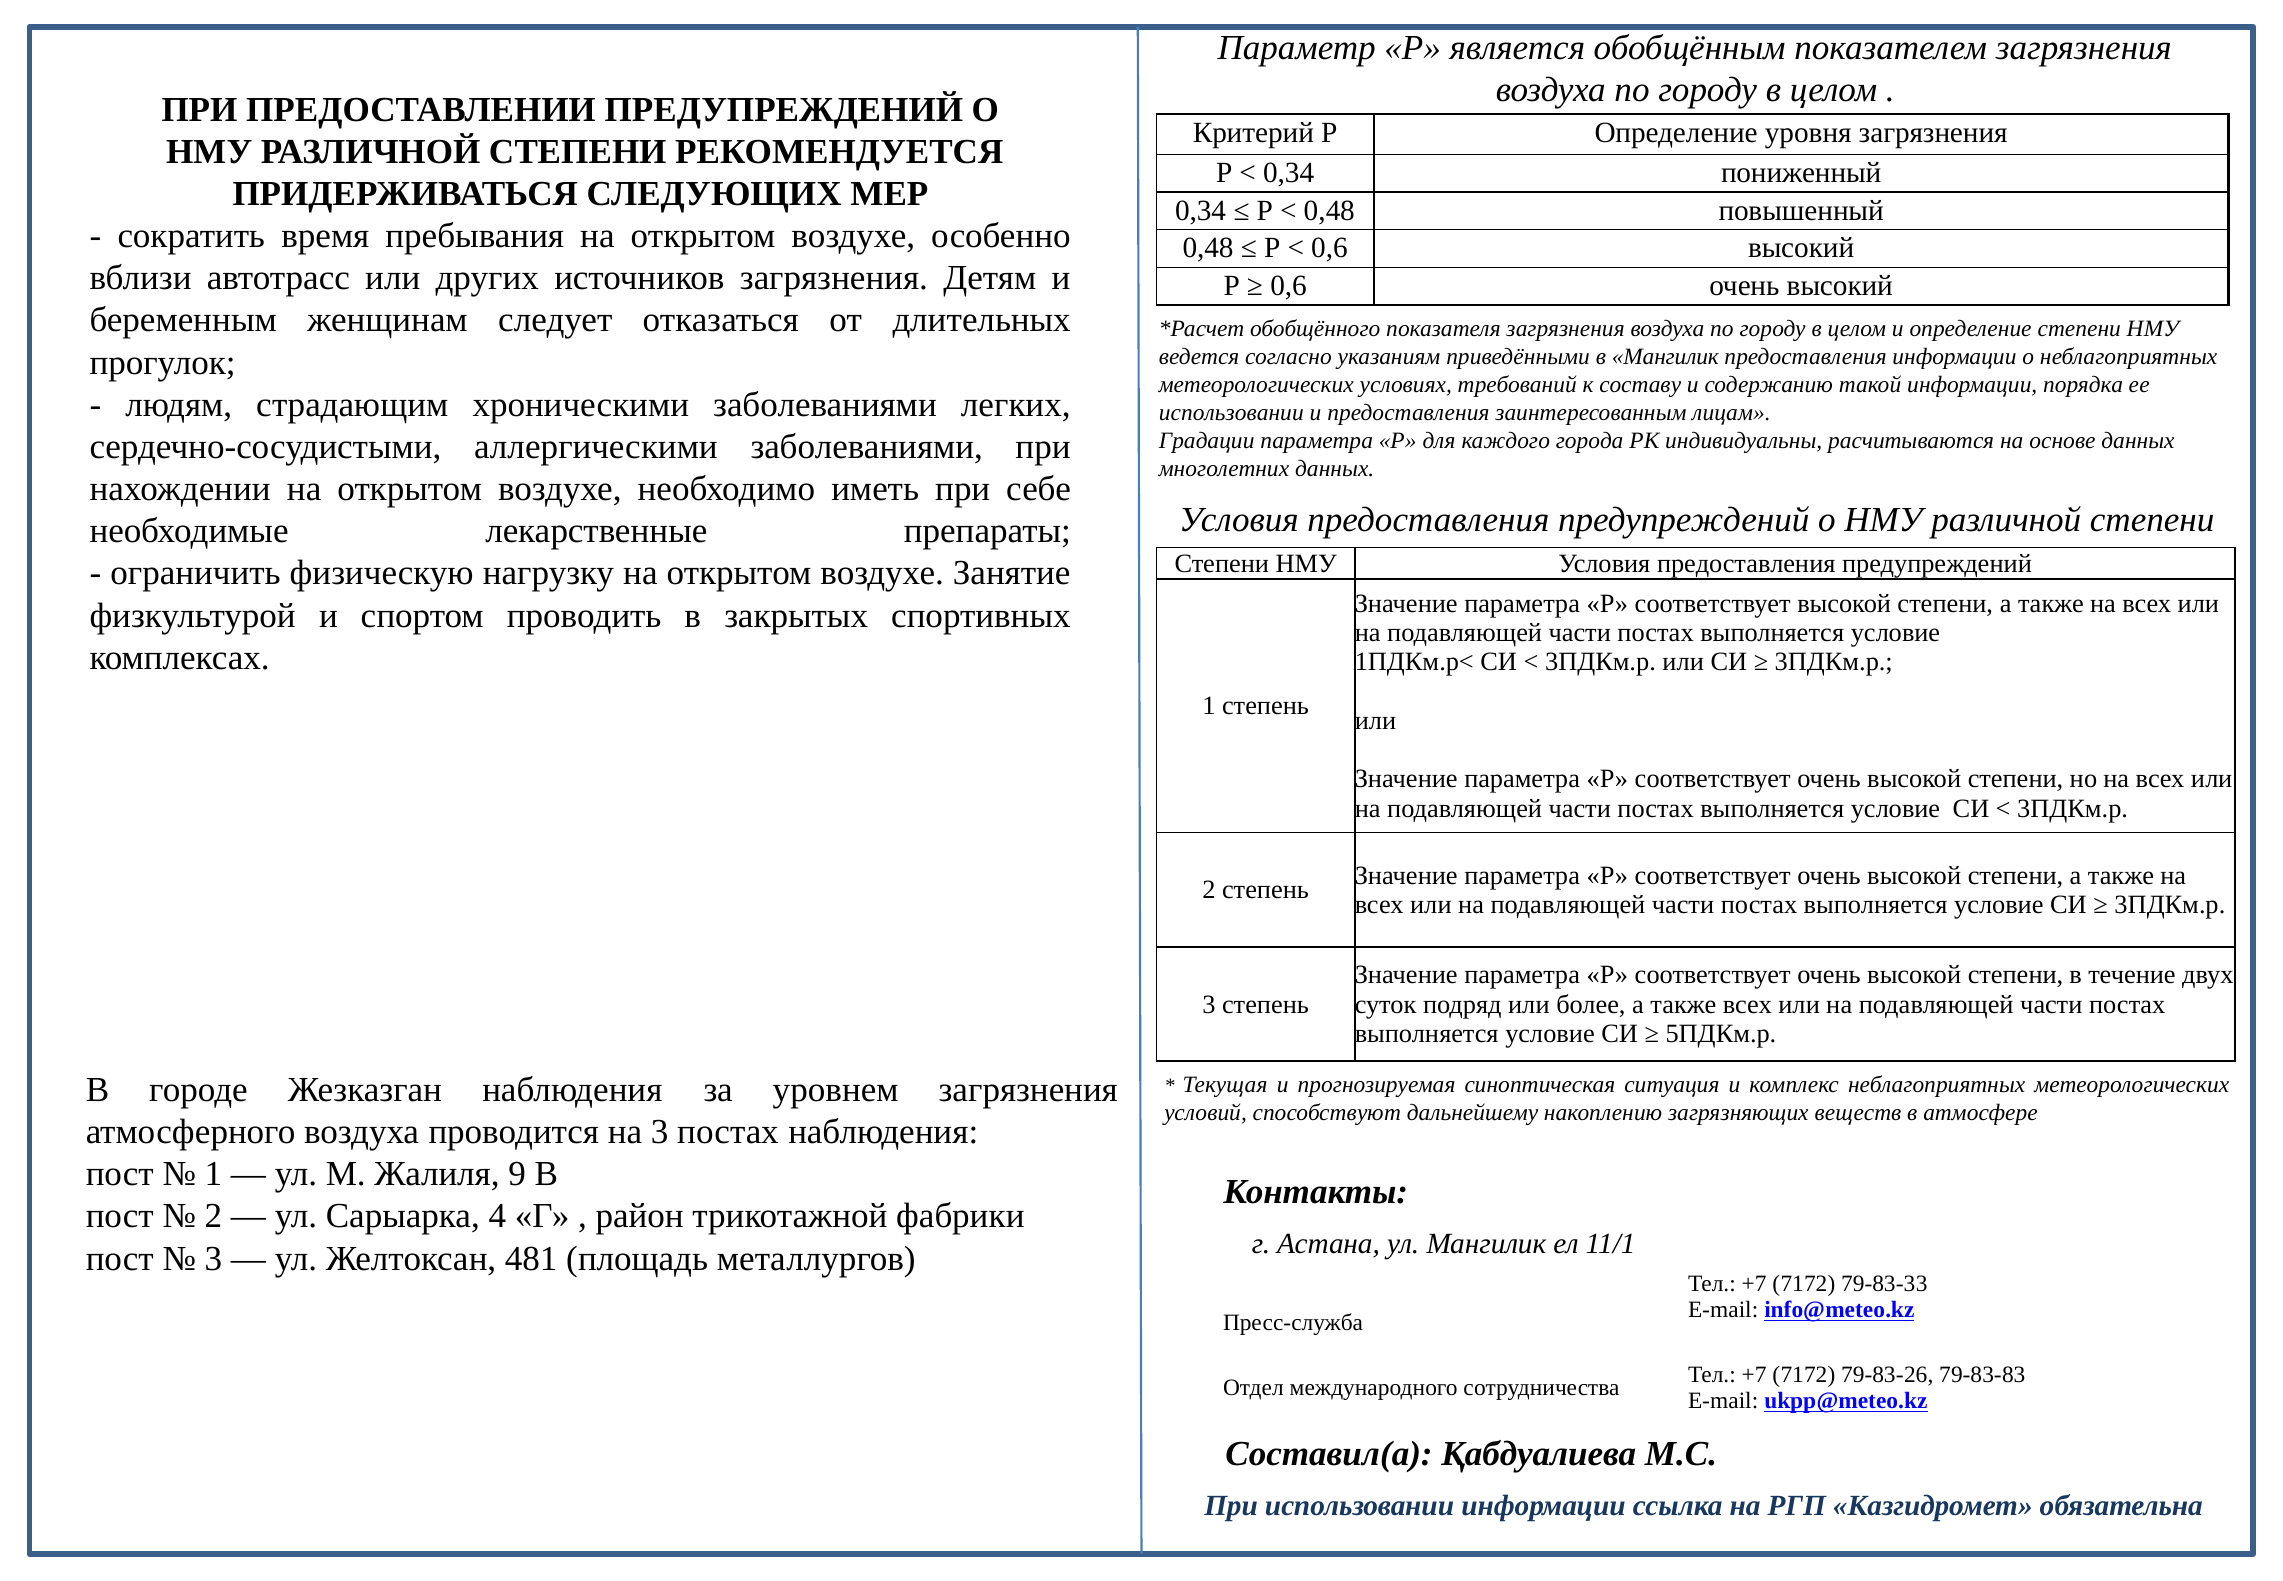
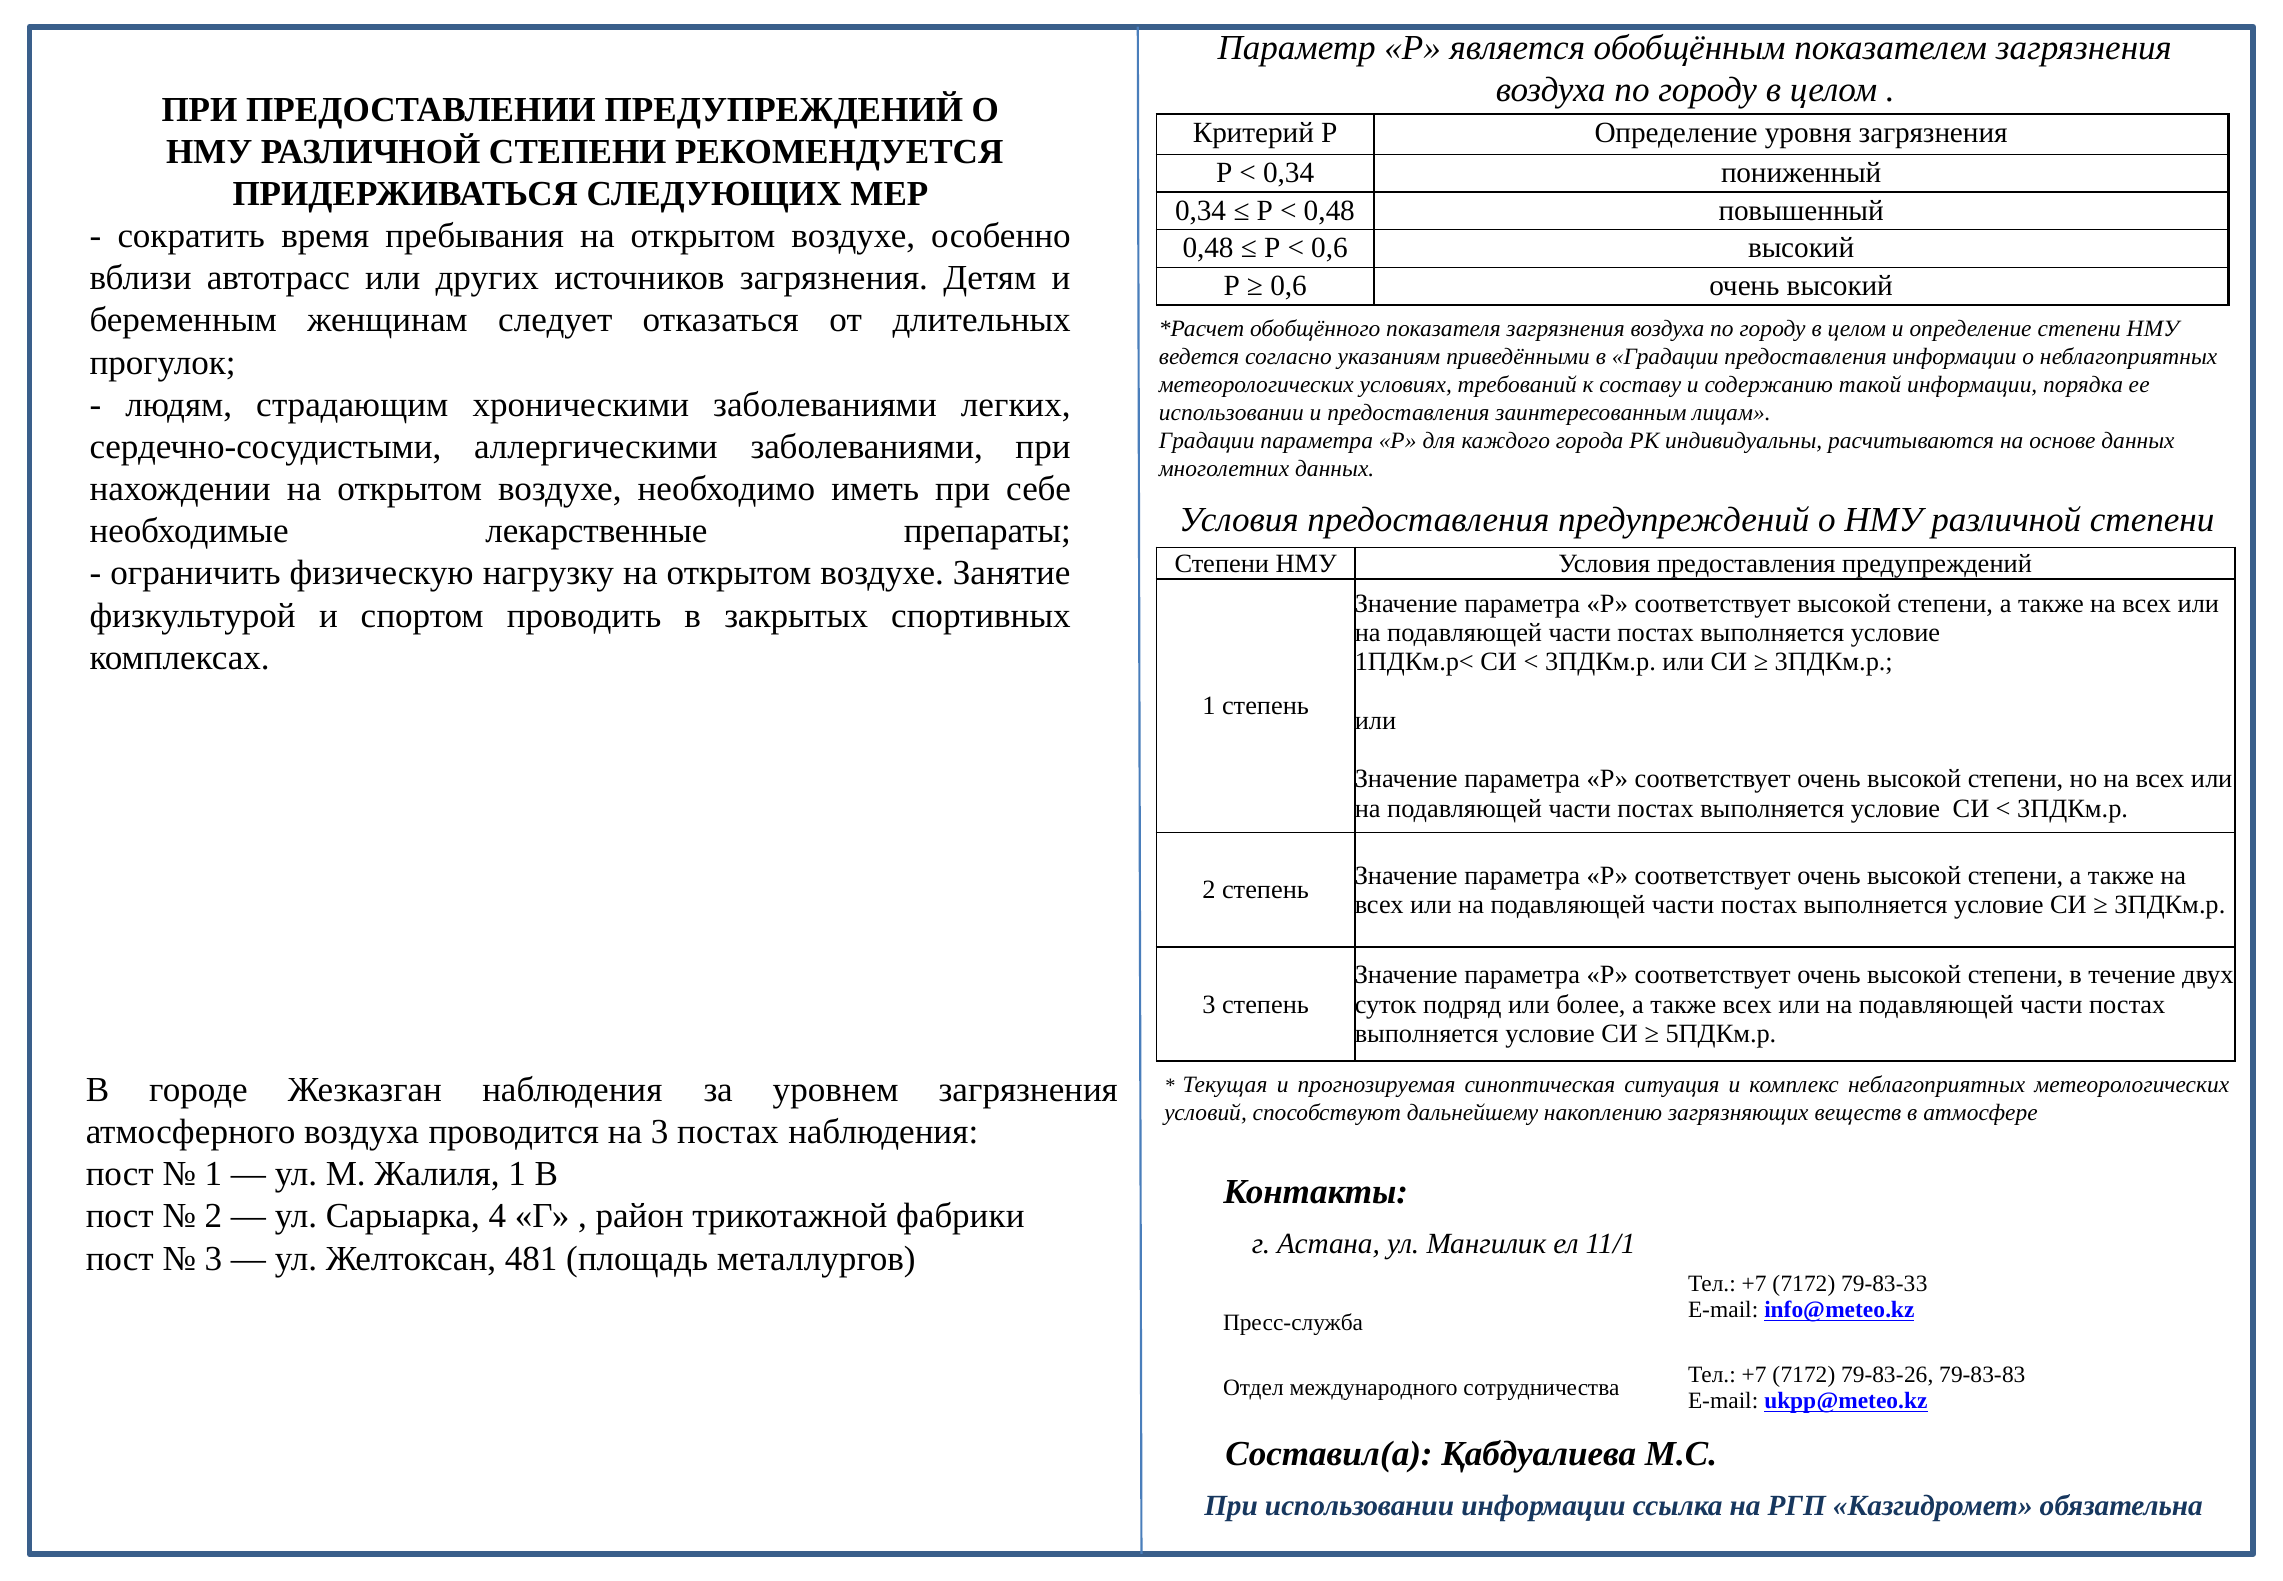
в Мангилик: Мангилик -> Градации (1665, 357)
Жалиля 9: 9 -> 1 (517, 1174)
